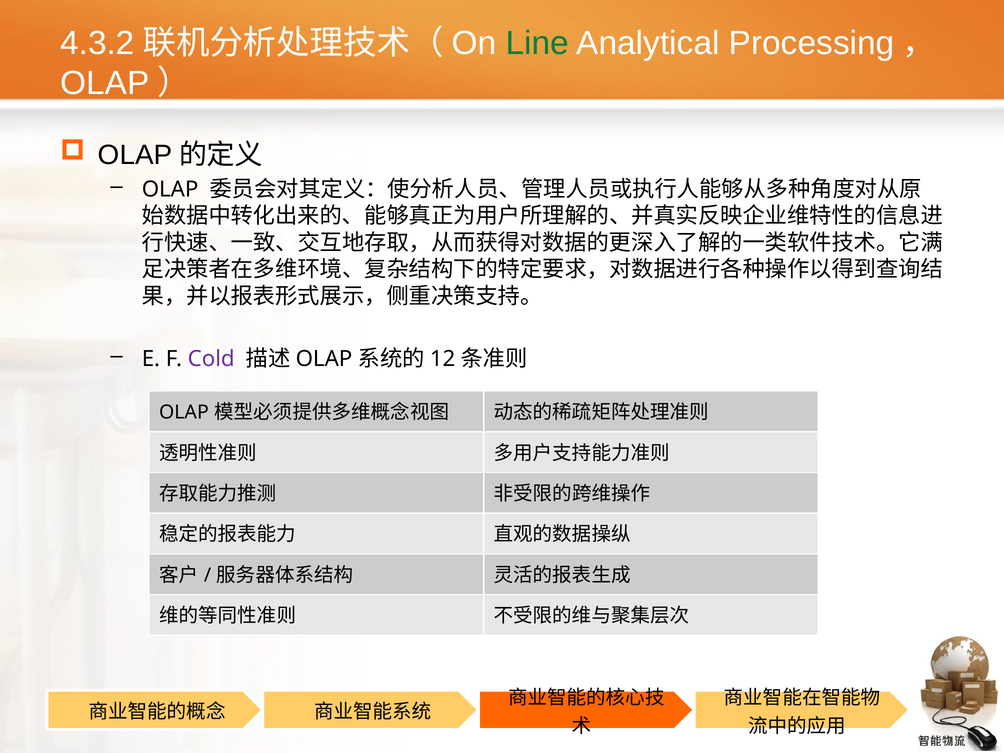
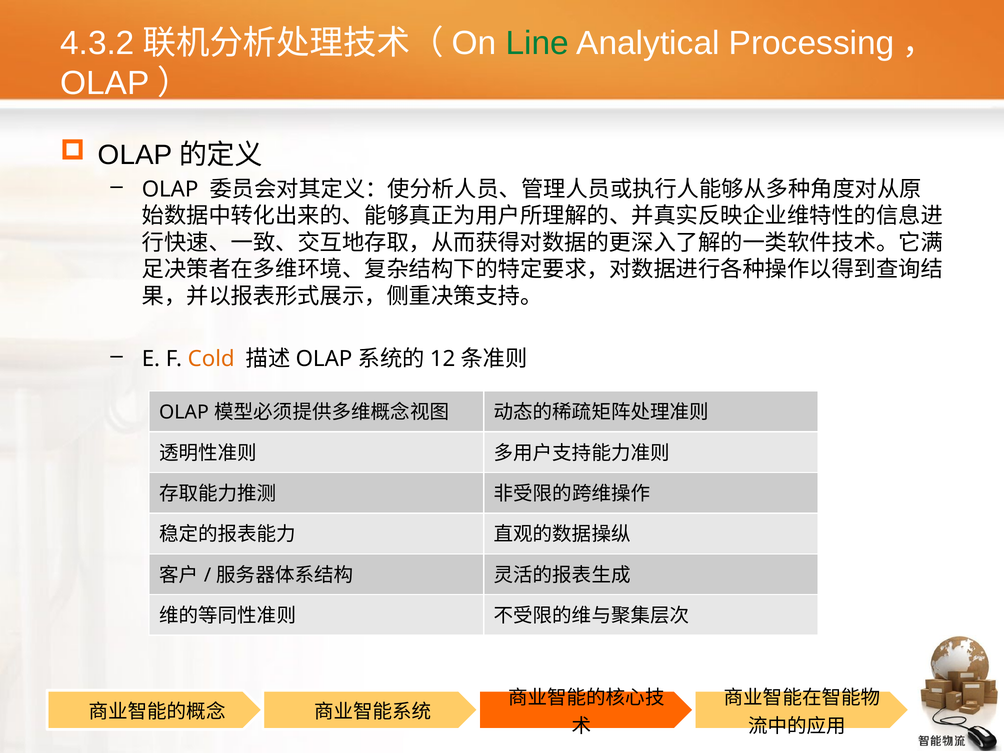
Cold colour: purple -> orange (211, 359)
